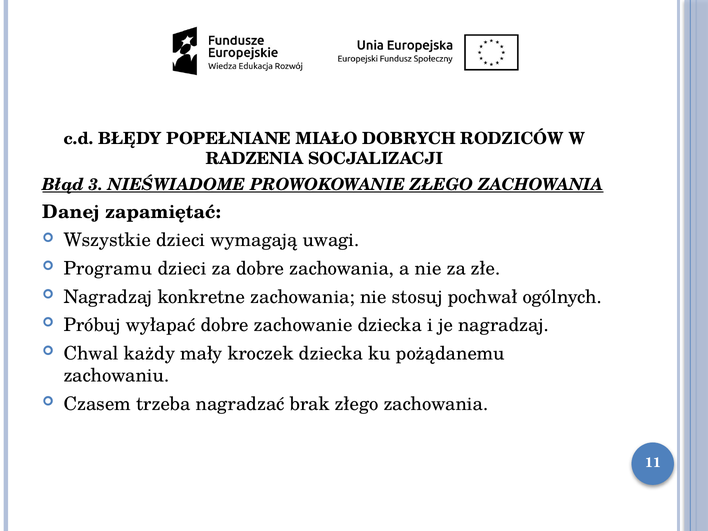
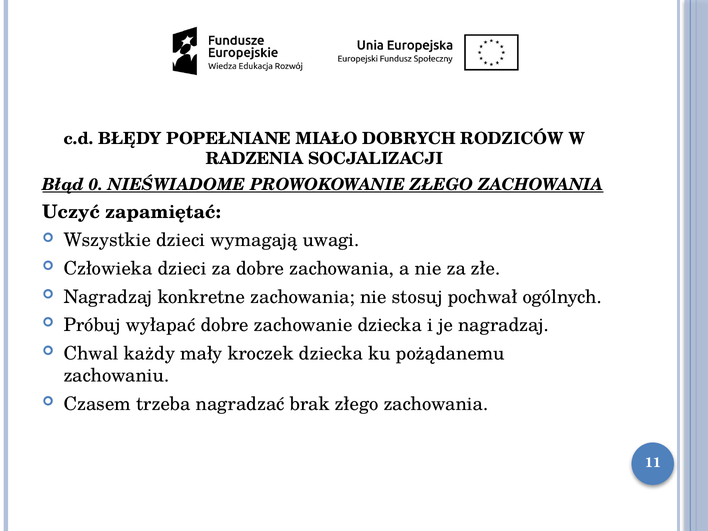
3: 3 -> 0 (96, 185)
Danej: Danej -> Uczyć (71, 212)
Programu: Programu -> Człowieka (108, 269)
